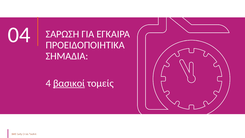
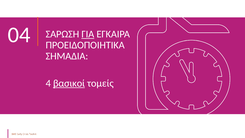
ΓΙΑ underline: none -> present (88, 34)
